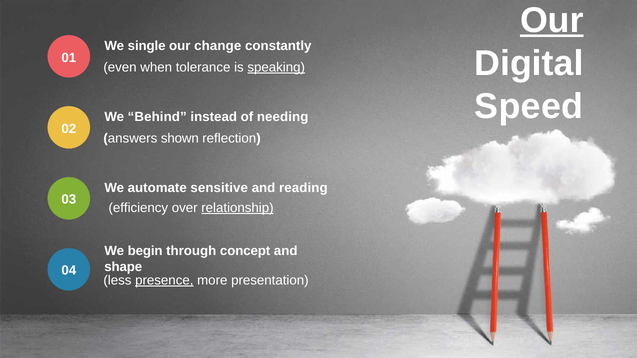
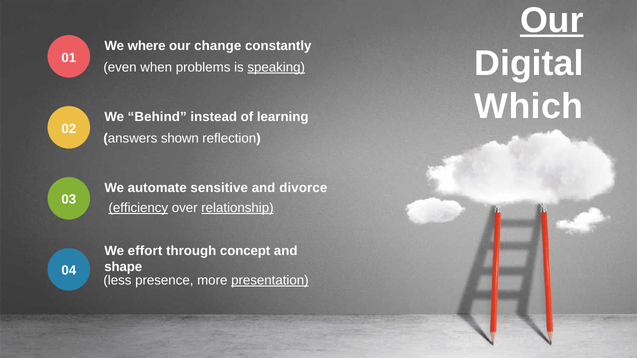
single: single -> where (147, 46)
tolerance: tolerance -> problems (203, 67)
Speed: Speed -> Which (529, 106)
needing: needing -> learning (283, 117)
reading: reading -> divorce (303, 188)
efficiency underline: none -> present (138, 208)
begin: begin -> effort (145, 251)
presence underline: present -> none (164, 281)
presentation underline: none -> present (270, 281)
